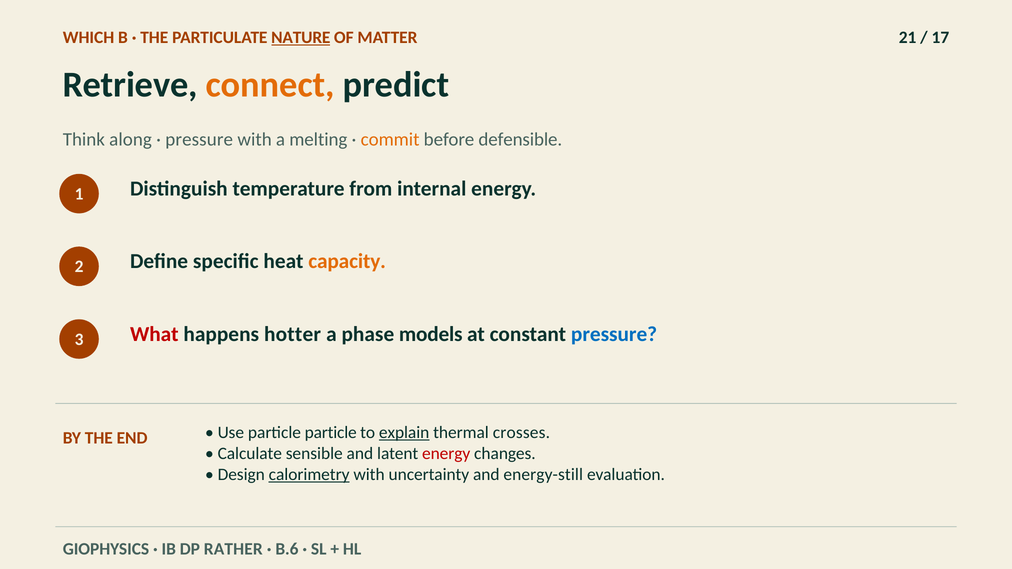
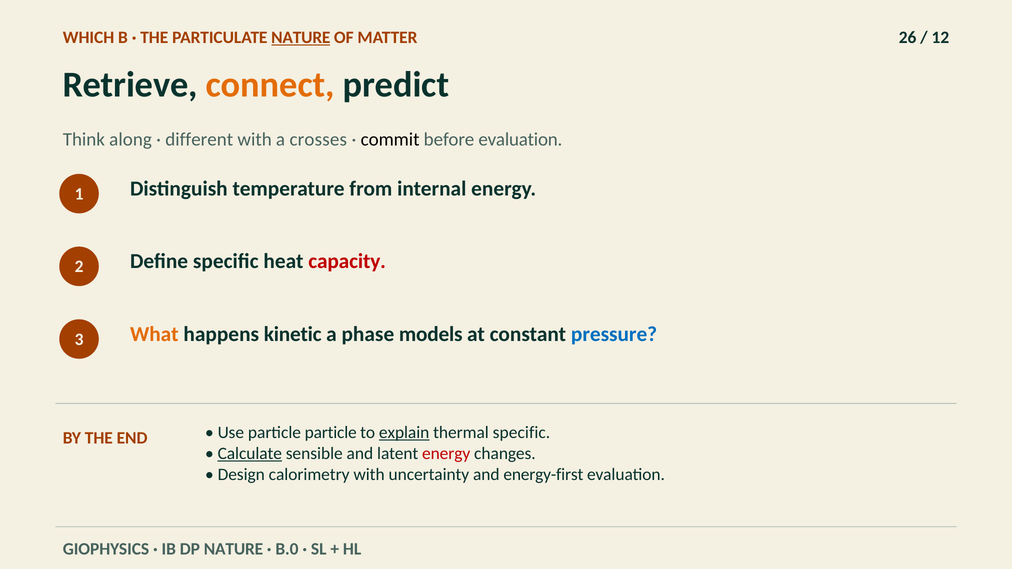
21: 21 -> 26 (908, 38)
17: 17 -> 12 (940, 38)
pressure: pressure -> different (199, 140)
melting: melting -> crosses (318, 140)
commit colour: orange -> black (390, 140)
before defensible: defensible -> evaluation (520, 140)
capacity colour: orange -> red (347, 262)
What colour: red -> orange (154, 334)
hotter: hotter -> kinetic (293, 334)
thermal crosses: crosses -> specific (521, 433)
Calculate underline: none -> present (250, 454)
calorimetry underline: present -> none (309, 475)
energy-still: energy-still -> energy-first (543, 475)
DP RATHER: RATHER -> NATURE (233, 549)
B.6: B.6 -> B.0 (287, 549)
